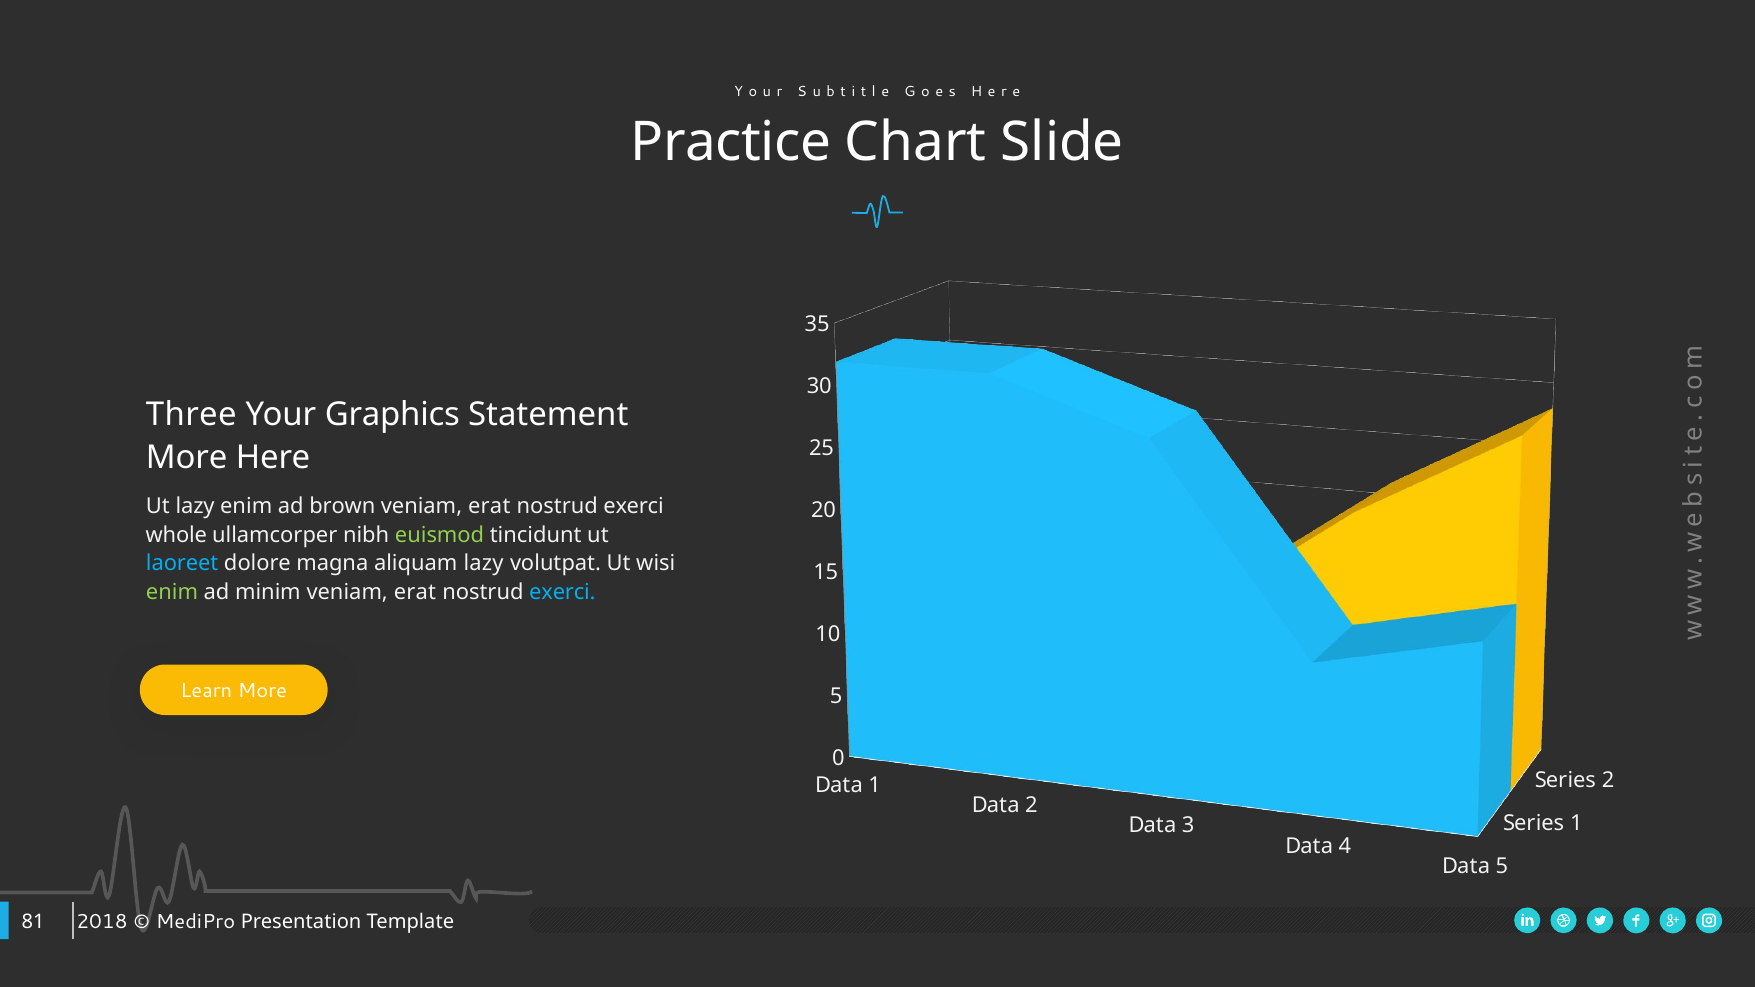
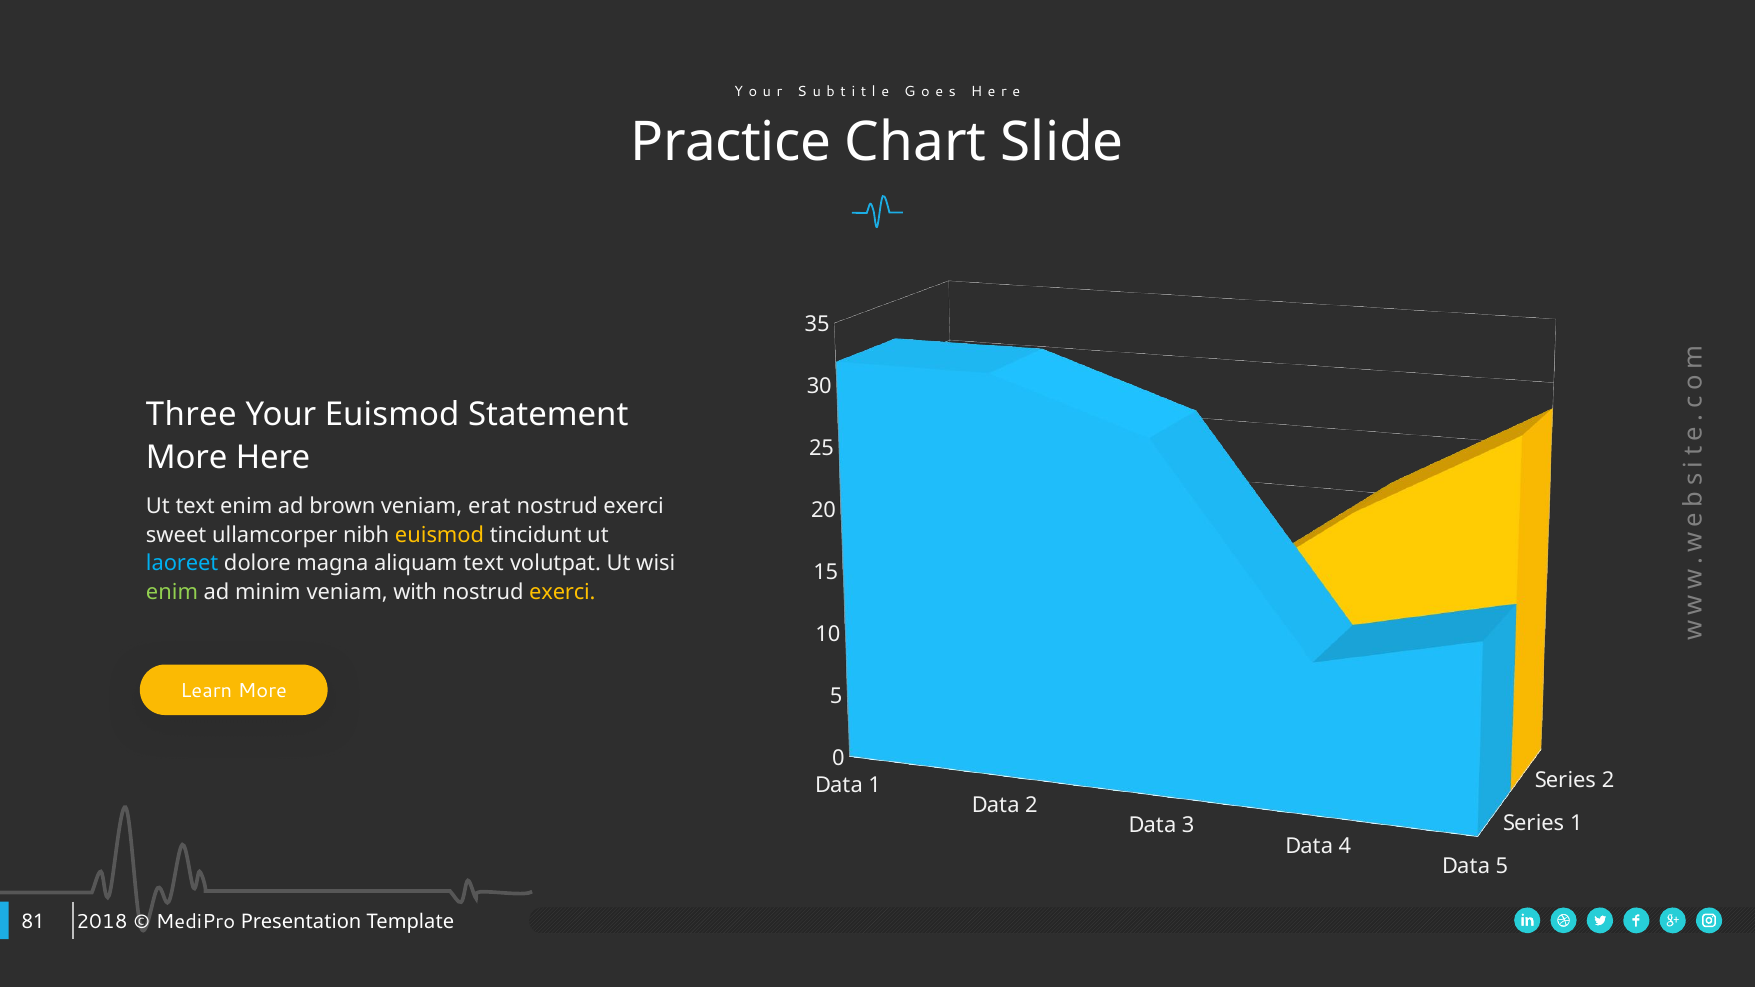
Your Graphics: Graphics -> Euismod (392, 414)
Ut lazy: lazy -> text (195, 506)
whole: whole -> sweet (176, 535)
euismod colour: light green -> yellow (440, 535)
aliquam lazy: lazy -> text (484, 564)
minim veniam erat: erat -> with (415, 593)
exerci colour: light blue -> yellow (562, 593)
